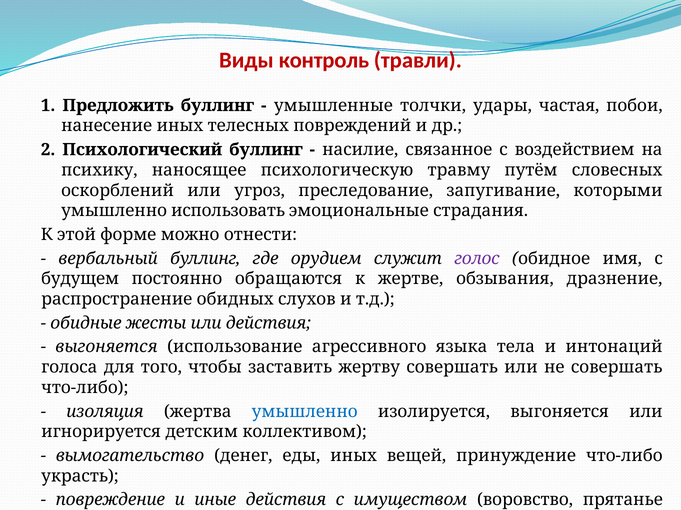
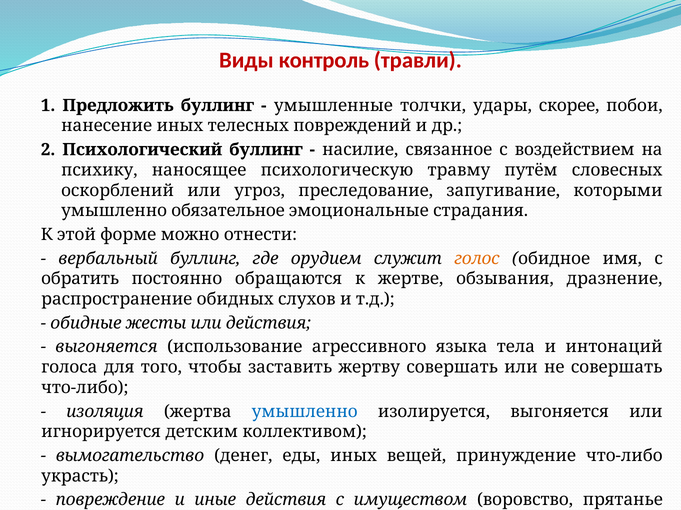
частая: частая -> скорее (569, 106)
использовать: использовать -> обязательное (228, 211)
голос colour: purple -> orange (477, 259)
будущем: будущем -> обратить (80, 279)
